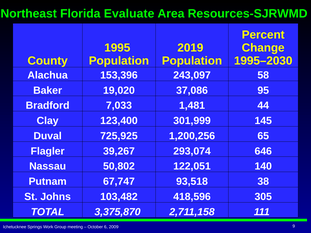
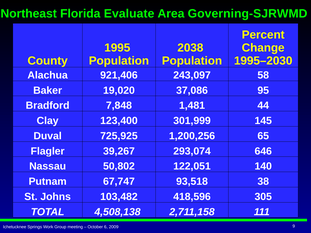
Resources-SJRWMD: Resources-SJRWMD -> Governing-SJRWMD (248, 14)
2019: 2019 -> 2038 (190, 48)
153,396: 153,396 -> 921,406 (119, 75)
7,033: 7,033 -> 7,848 (119, 106)
3,375,870: 3,375,870 -> 4,508,138 (117, 212)
